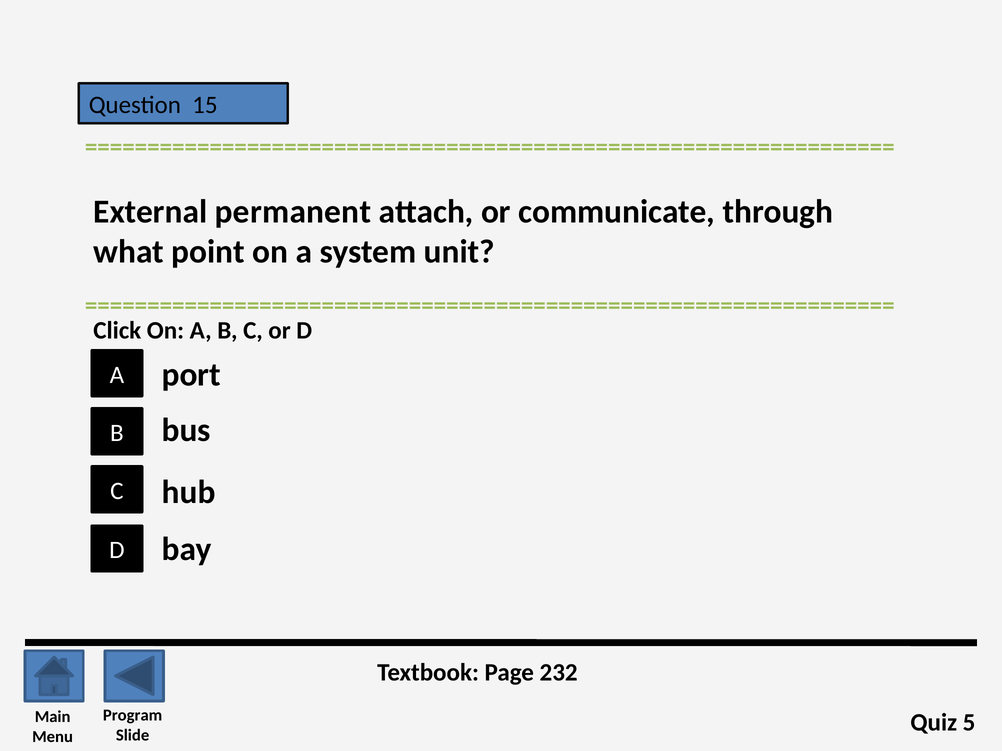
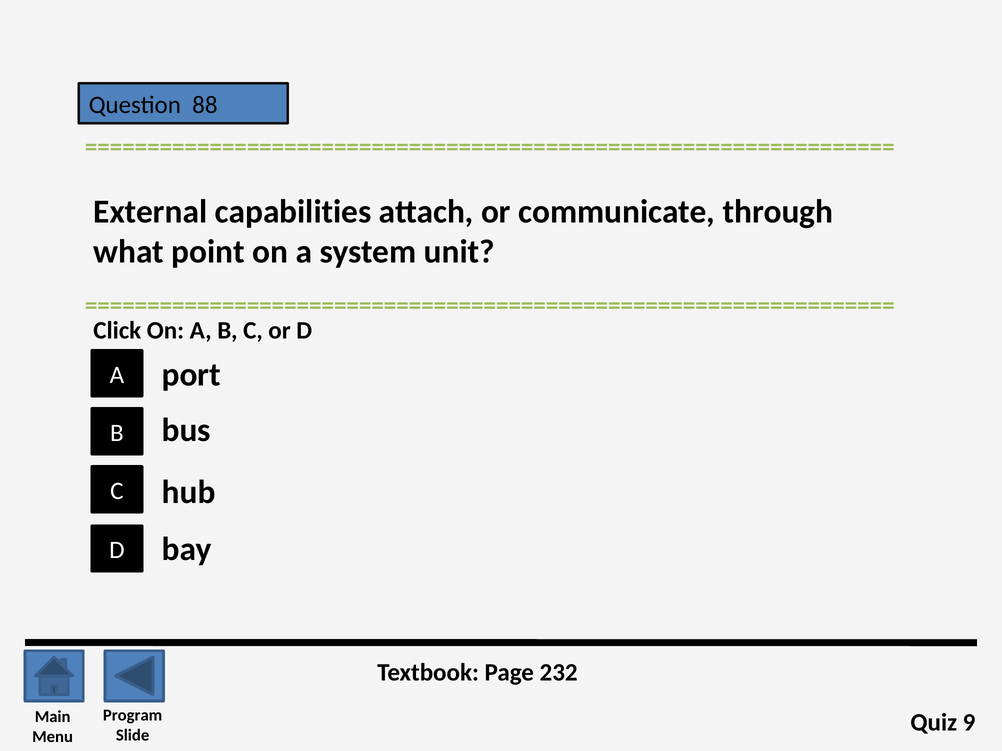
15: 15 -> 88 (205, 105)
permanent: permanent -> capabilities (293, 212)
5: 5 -> 9 (969, 723)
